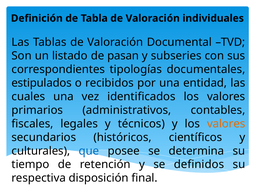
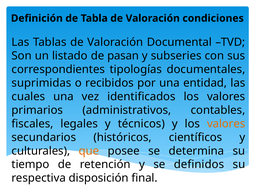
individuales: individuales -> condiciones (213, 18)
estipulados: estipulados -> suprimidas (41, 83)
que colour: blue -> orange (89, 151)
